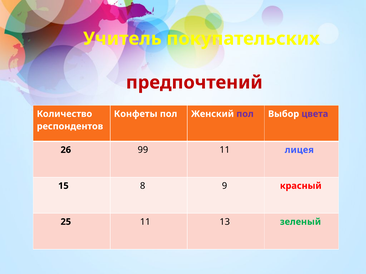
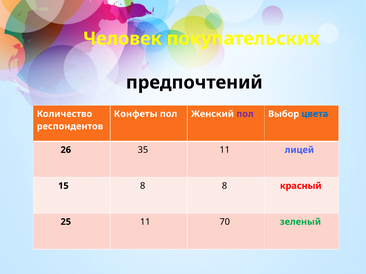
Учитель: Учитель -> Человек (122, 39)
предпочтений colour: red -> black (194, 83)
цвета colour: purple -> blue (315, 114)
99: 99 -> 35 (143, 150)
лицея: лицея -> лицей (299, 150)
8 9: 9 -> 8 (225, 186)
13: 13 -> 70 (225, 222)
